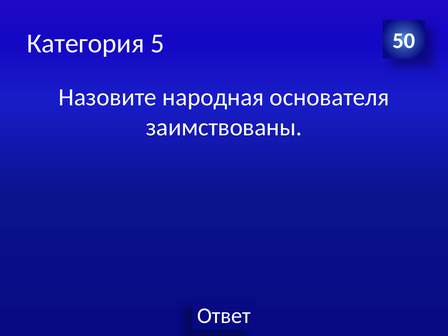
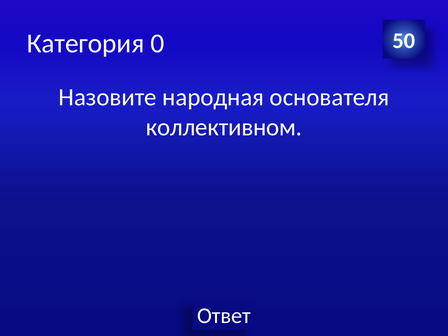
5: 5 -> 0 (157, 43)
заимствованы: заимствованы -> коллективном (224, 127)
